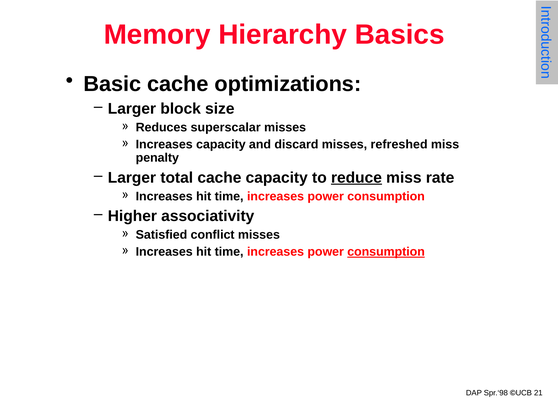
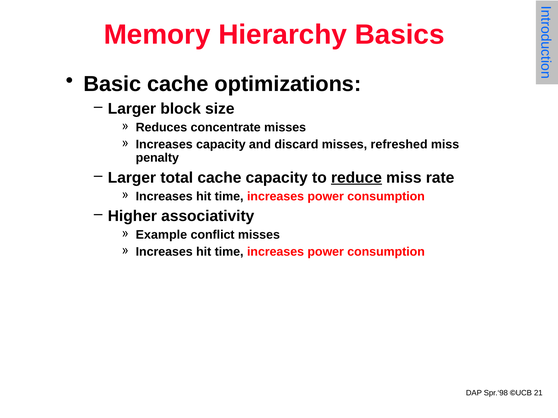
superscalar: superscalar -> concentrate (226, 128)
Satisfied: Satisfied -> Example (161, 235)
consumption underline: present -> none (386, 252)
